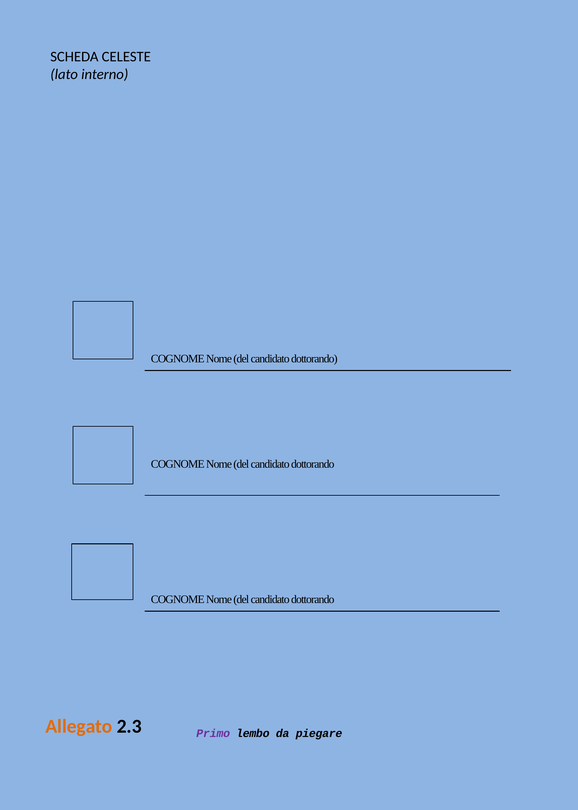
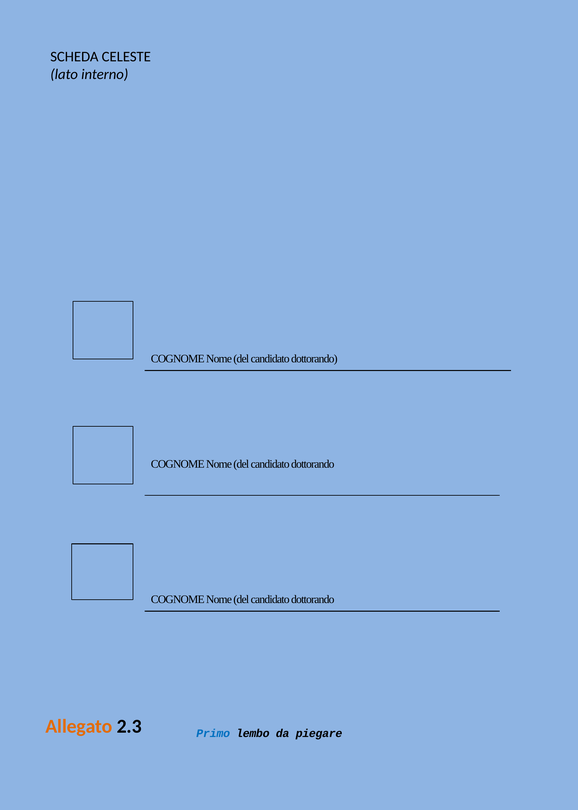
Primo colour: purple -> blue (213, 733)
